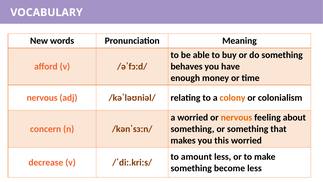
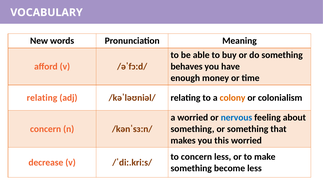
nervous: nervous -> relating (42, 98)
nervous colour: orange -> blue (236, 117)
to amount: amount -> concern (196, 156)
